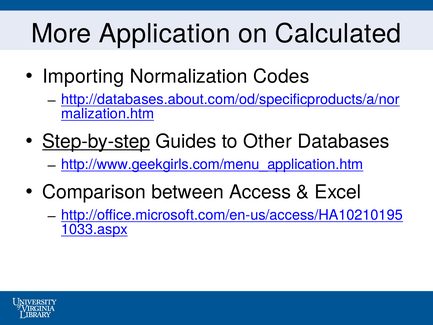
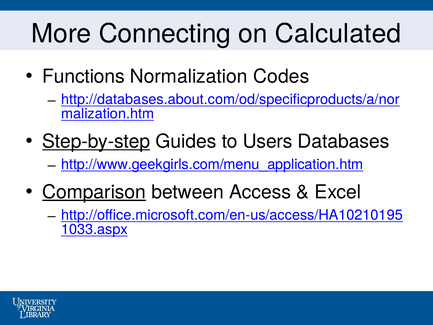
Application: Application -> Connecting (165, 34)
Importing: Importing -> Functions (83, 76)
Other: Other -> Users (268, 141)
Comparison underline: none -> present (94, 192)
